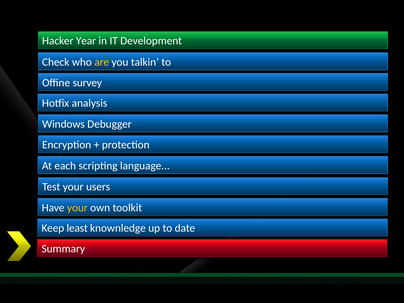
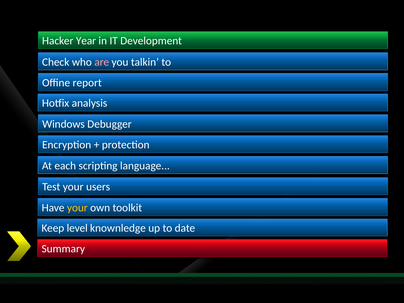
are colour: yellow -> pink (102, 62)
survey: survey -> report (87, 83)
least: least -> level (77, 228)
